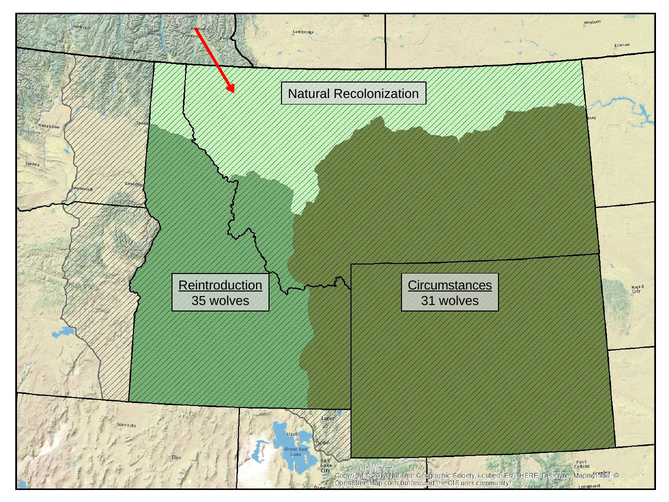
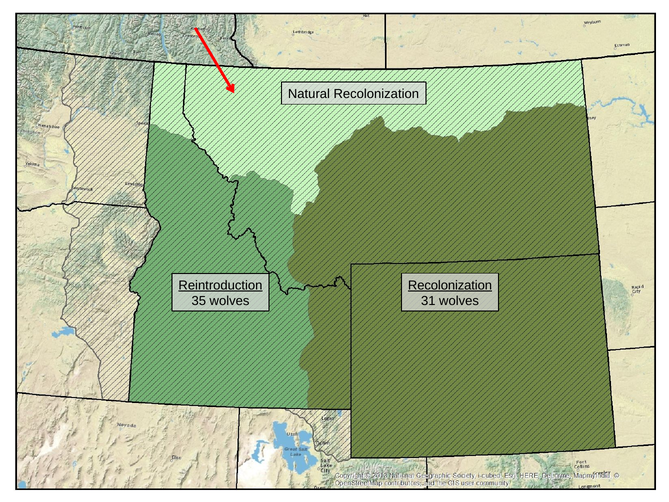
Circumstances: Circumstances -> Recolonization (450, 285)
